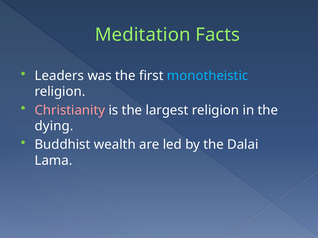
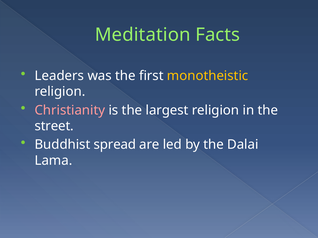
monotheistic colour: light blue -> yellow (208, 76)
dying: dying -> street (54, 126)
wealth: wealth -> spread (115, 145)
